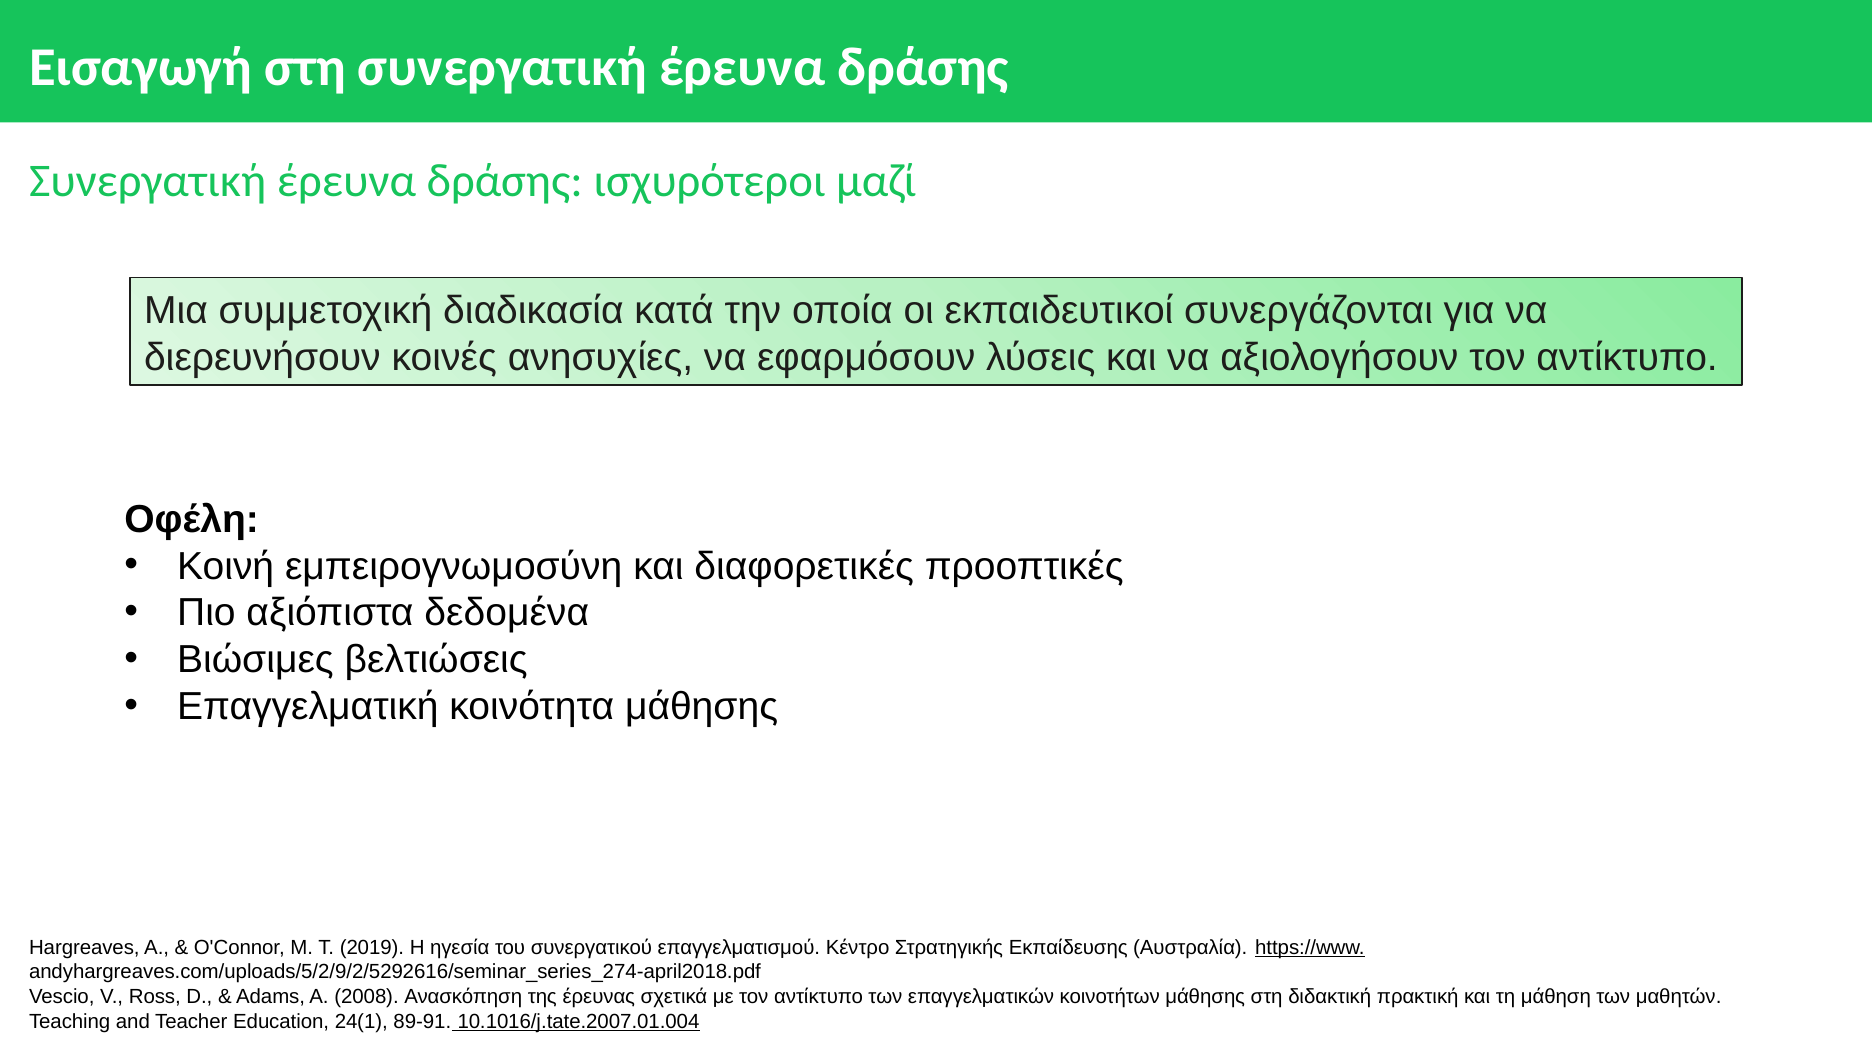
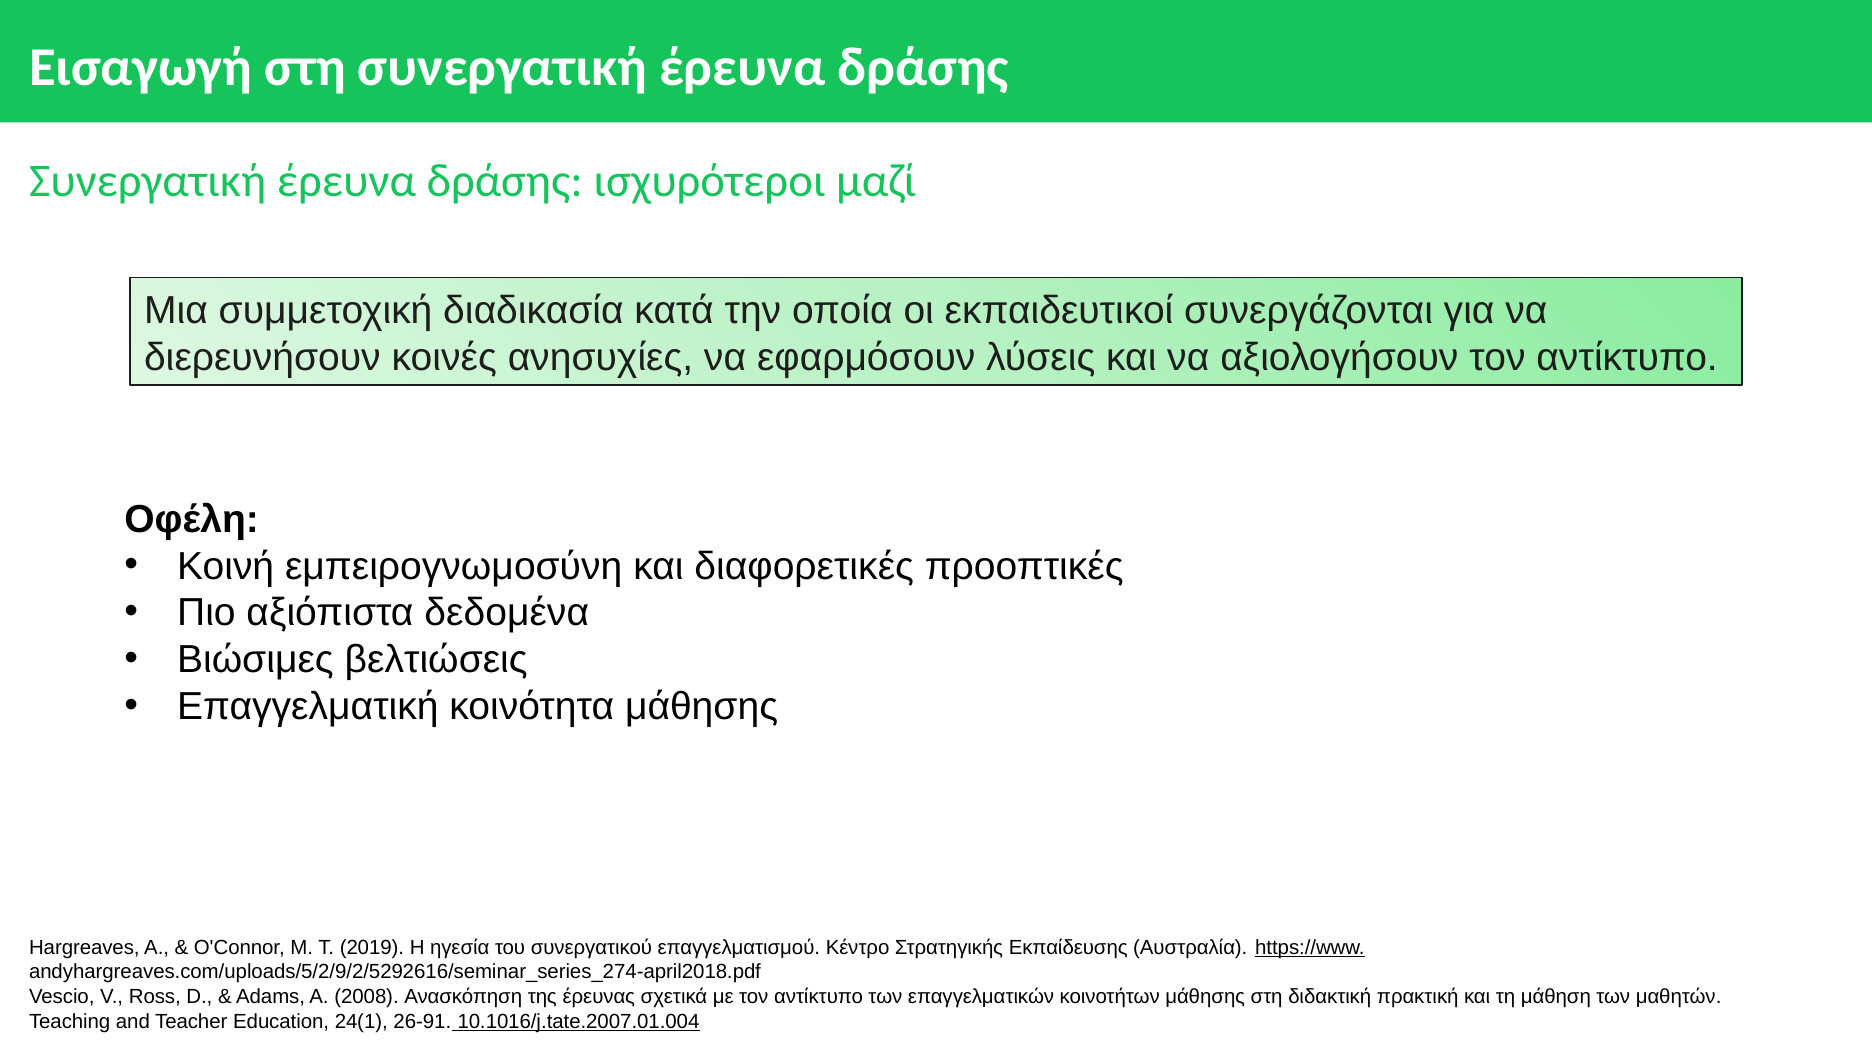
89-91: 89-91 -> 26-91 (422, 1021)
